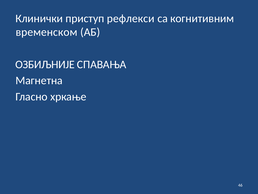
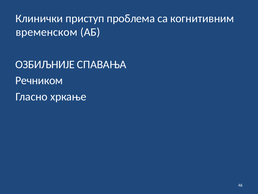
рефлекси: рефлекси -> проблема (131, 18)
Магнетна: Магнетна -> Речником (39, 80)
